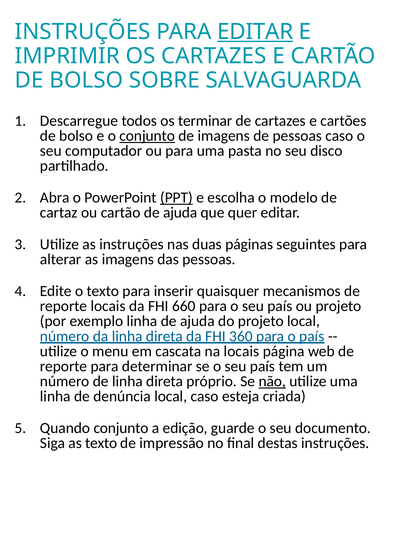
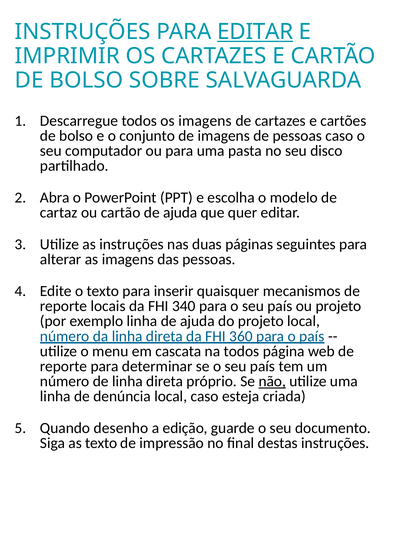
os terminar: terminar -> imagens (205, 121)
conjunto underline: present -> none (147, 136)
PPT underline: present -> none (176, 197)
660: 660 -> 340 (184, 306)
na locais: locais -> todos (241, 351)
Quando conjunto: conjunto -> desenho (121, 428)
